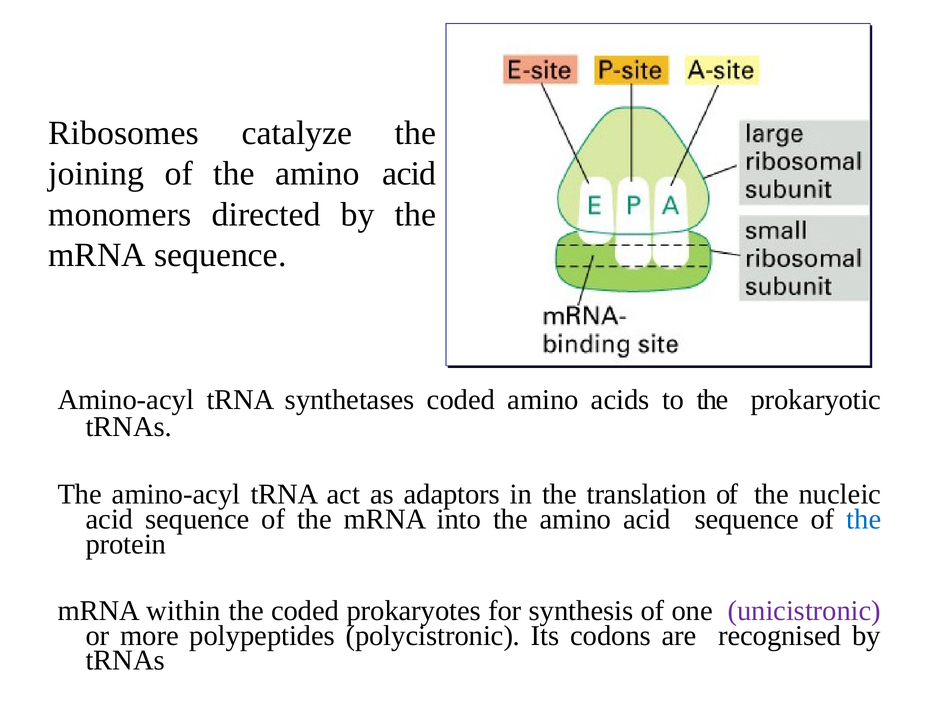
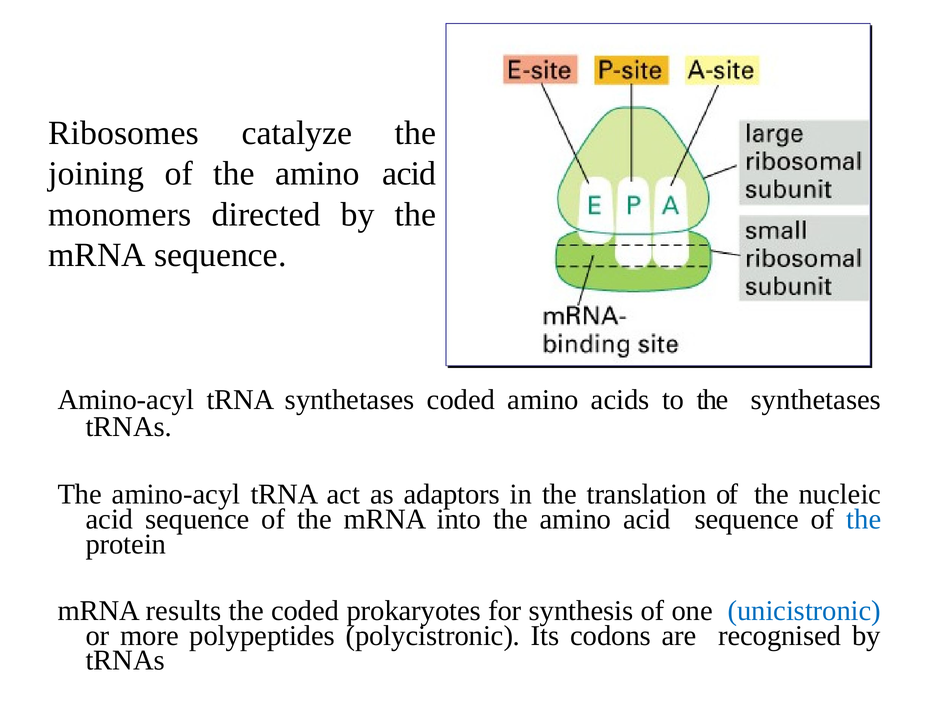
the prokaryotic: prokaryotic -> synthetases (816, 400)
within: within -> results (184, 611)
unicistronic colour: purple -> blue (804, 611)
